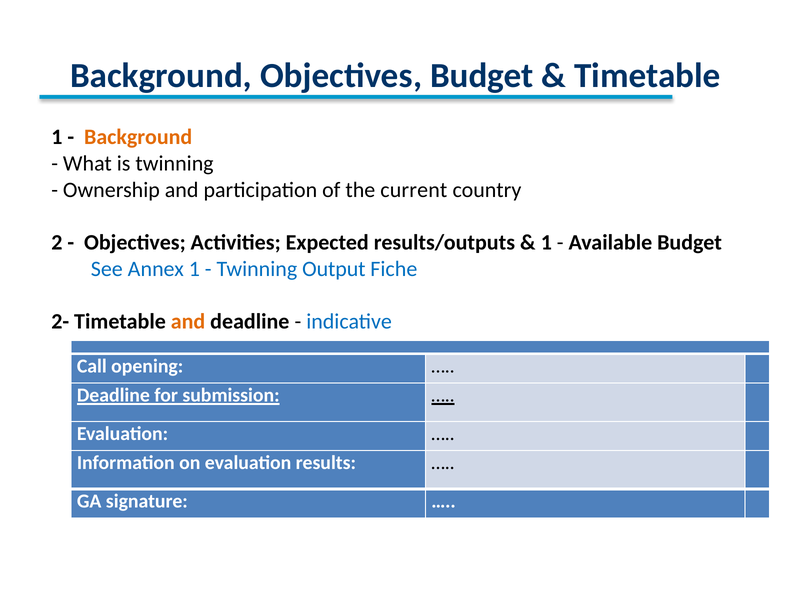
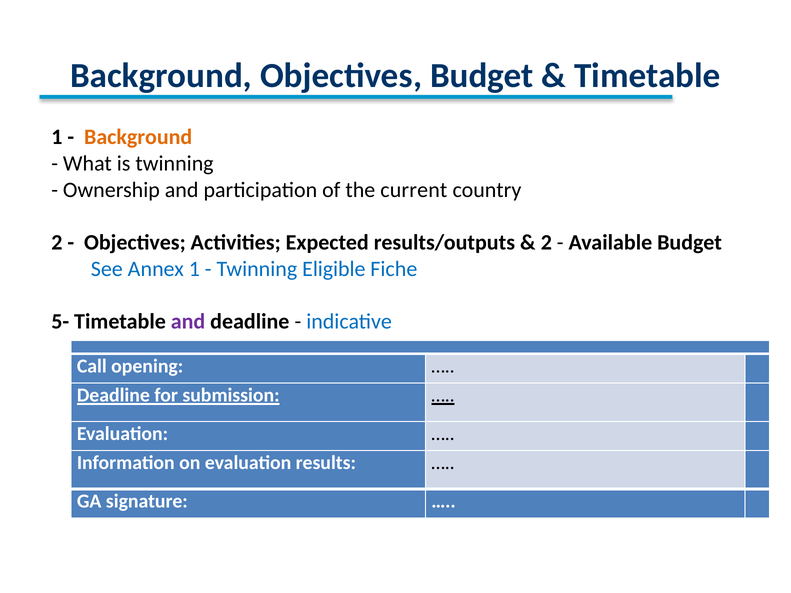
1: 1 -> 2 (546, 243)
Output: Output -> Eligible (334, 269)
2-: 2- -> 5- (60, 322)
and colour: orange -> purple (188, 322)
